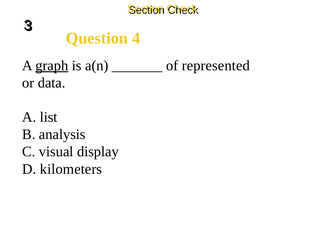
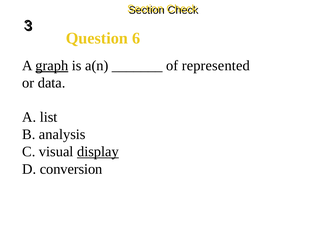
4: 4 -> 6 (136, 38)
display underline: none -> present (98, 152)
kilometers: kilometers -> conversion (71, 169)
